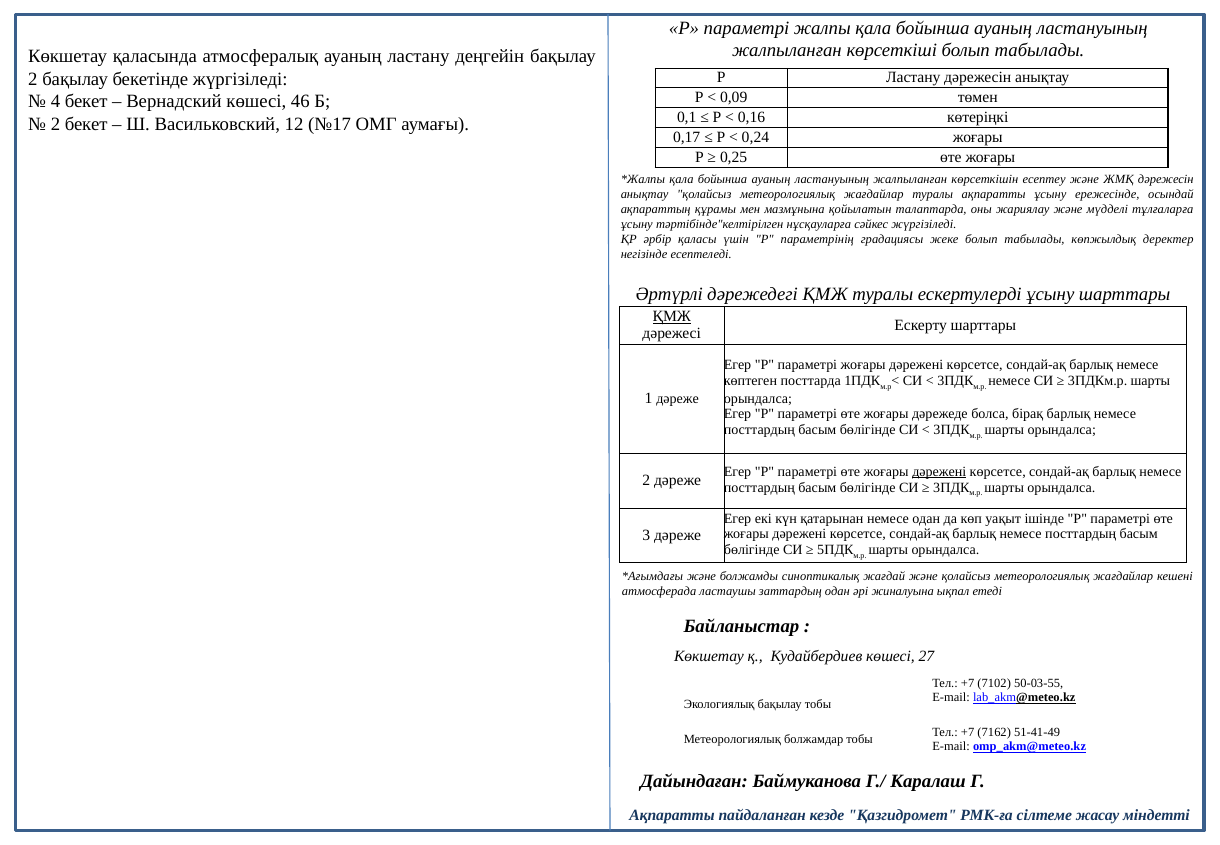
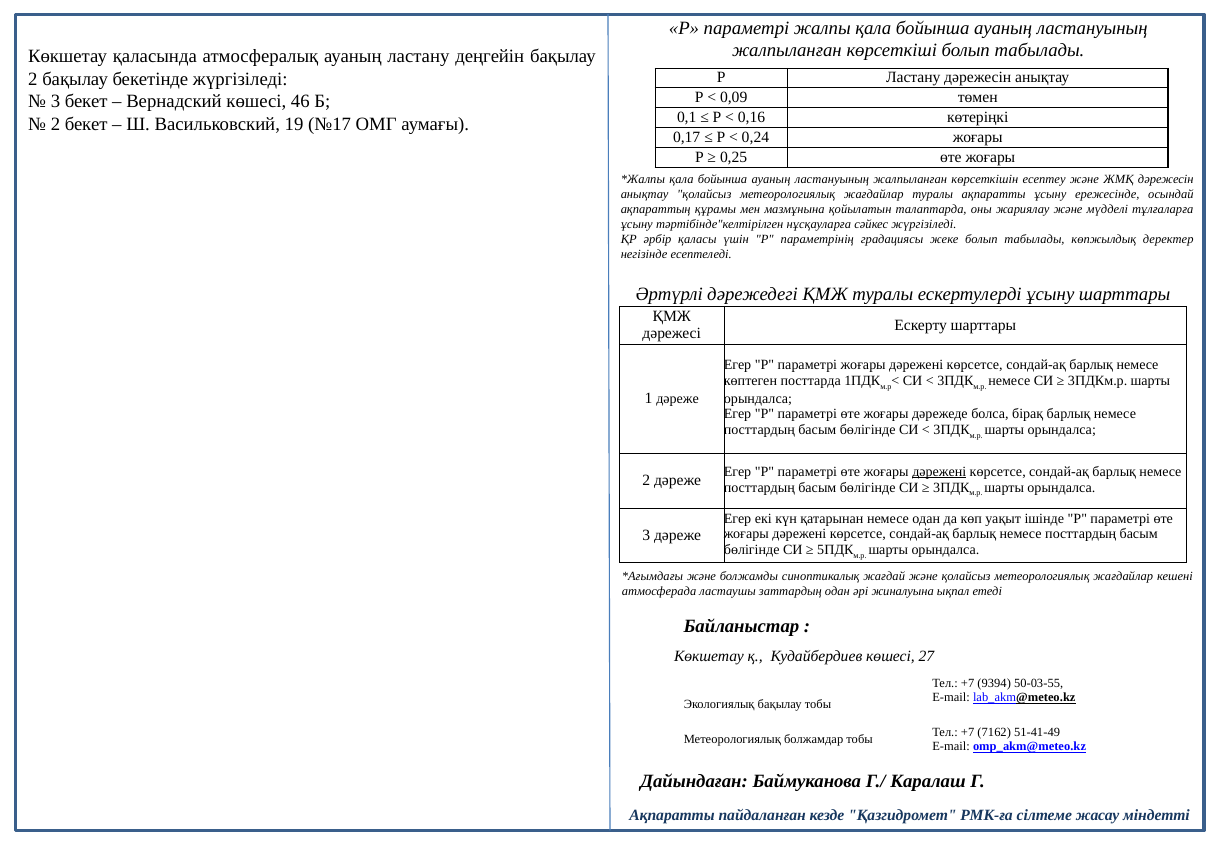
4: 4 -> 3 (55, 101)
12: 12 -> 19 (294, 124)
ҚМЖ underline: present -> none (672, 316)
7102: 7102 -> 9394 (994, 683)
